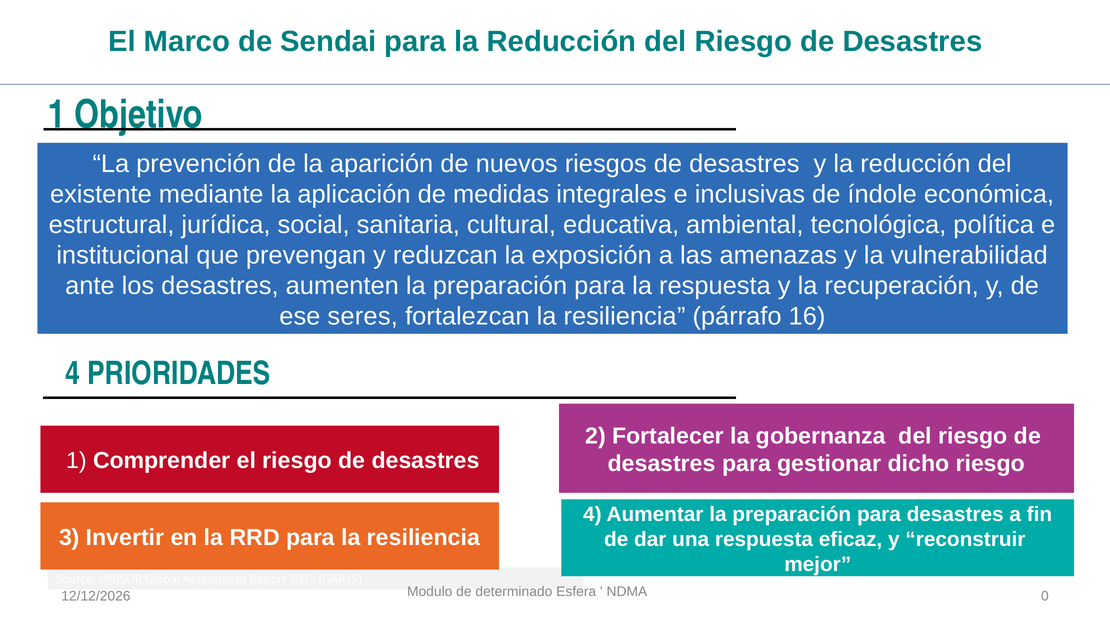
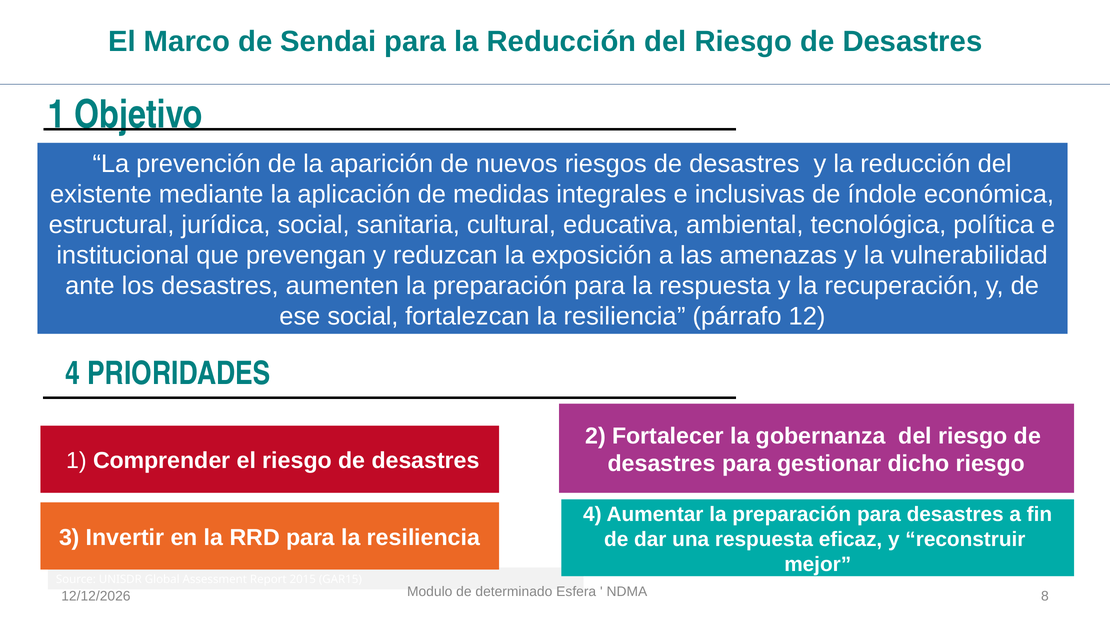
ese seres: seres -> social (363, 317)
16: 16 -> 12 (807, 317)
0: 0 -> 8 (1045, 596)
